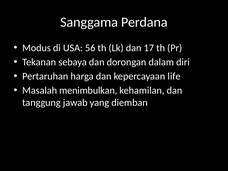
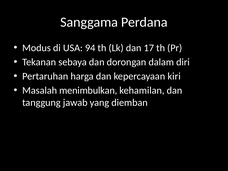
56: 56 -> 94 (90, 48)
life: life -> kiri (174, 76)
